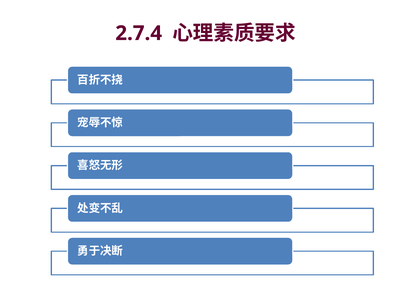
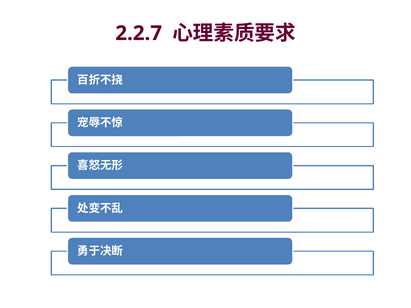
2.7.4: 2.7.4 -> 2.2.7 (139, 33)
